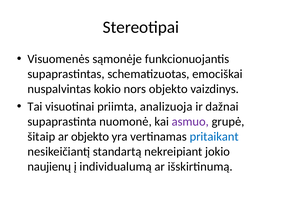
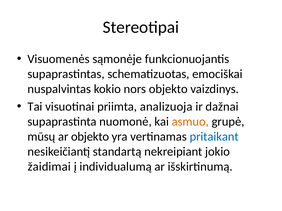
asmuo colour: purple -> orange (190, 122)
šitaip: šitaip -> mūsų (41, 137)
naujienų: naujienų -> žaidimai (49, 167)
